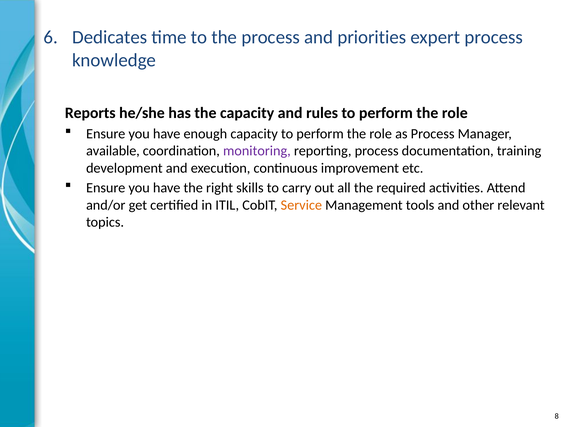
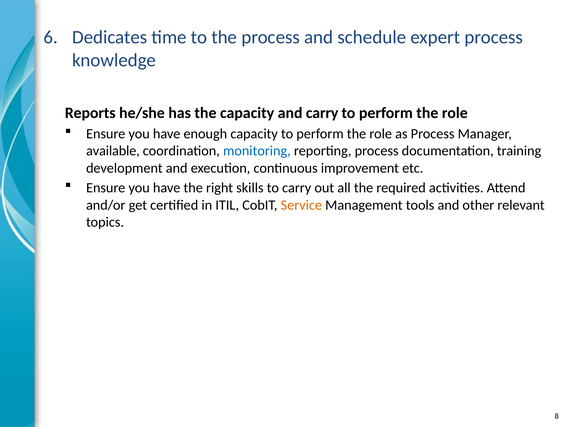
priorities: priorities -> schedule (372, 37)
and rules: rules -> carry (322, 113)
monitoring colour: purple -> blue (257, 151)
